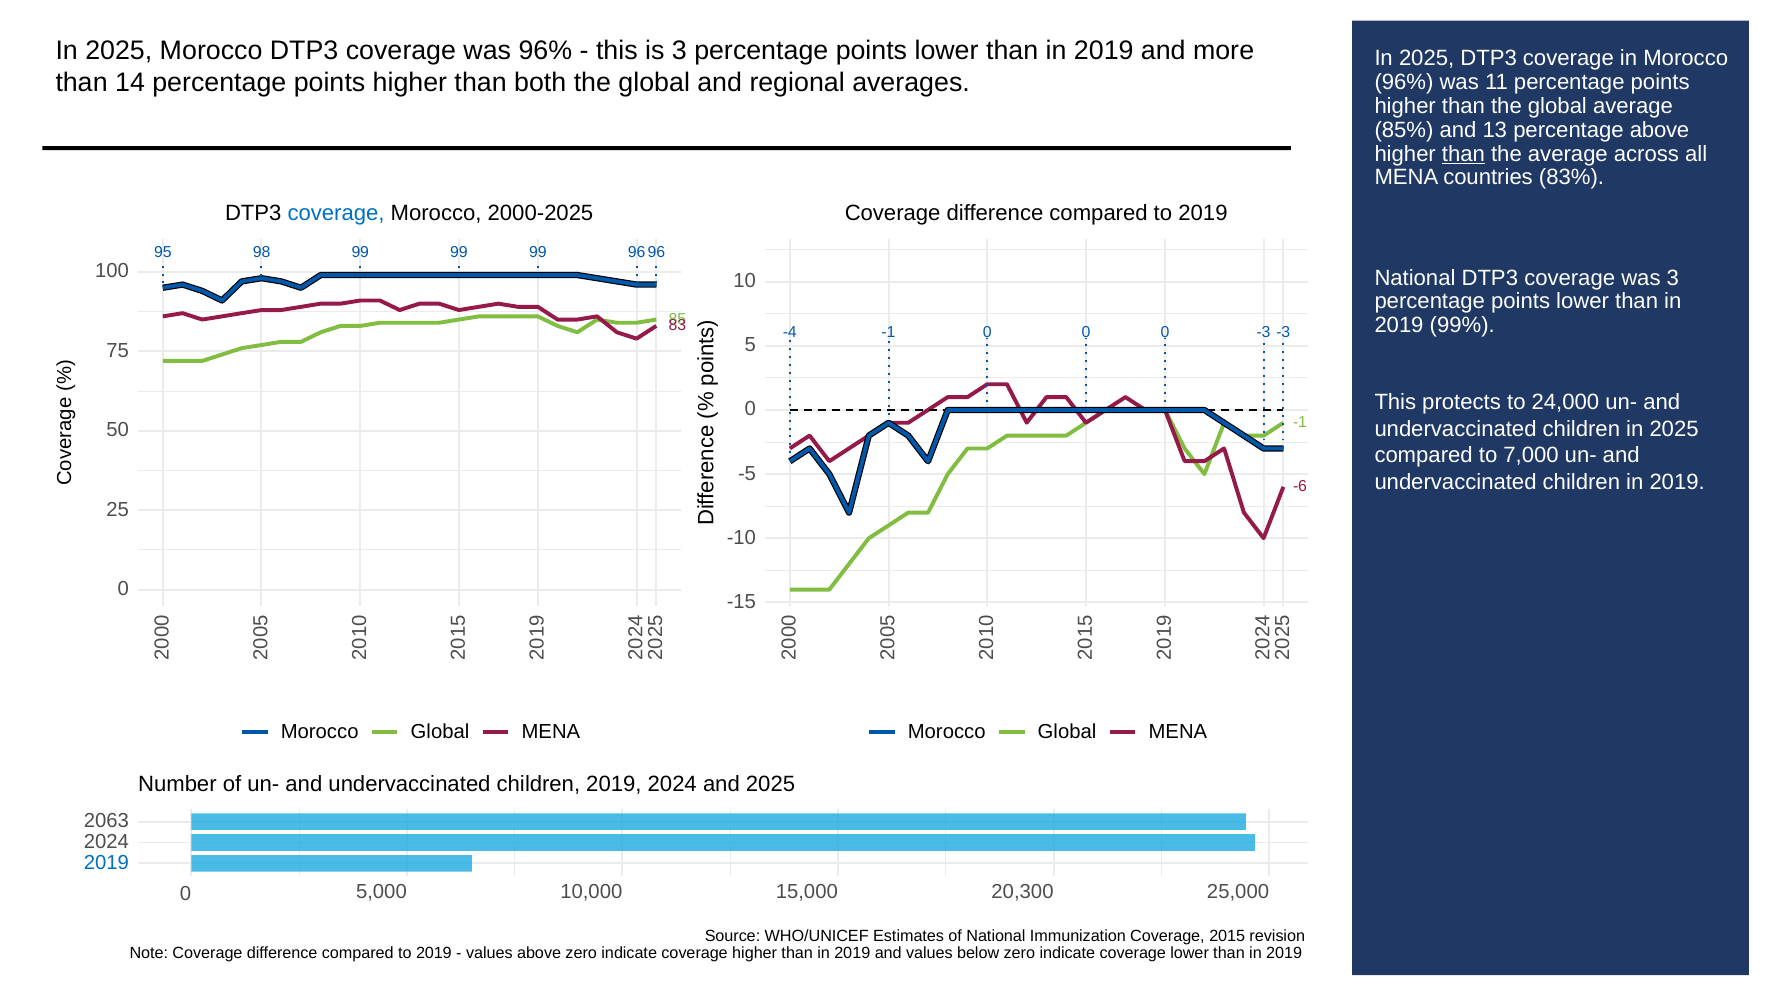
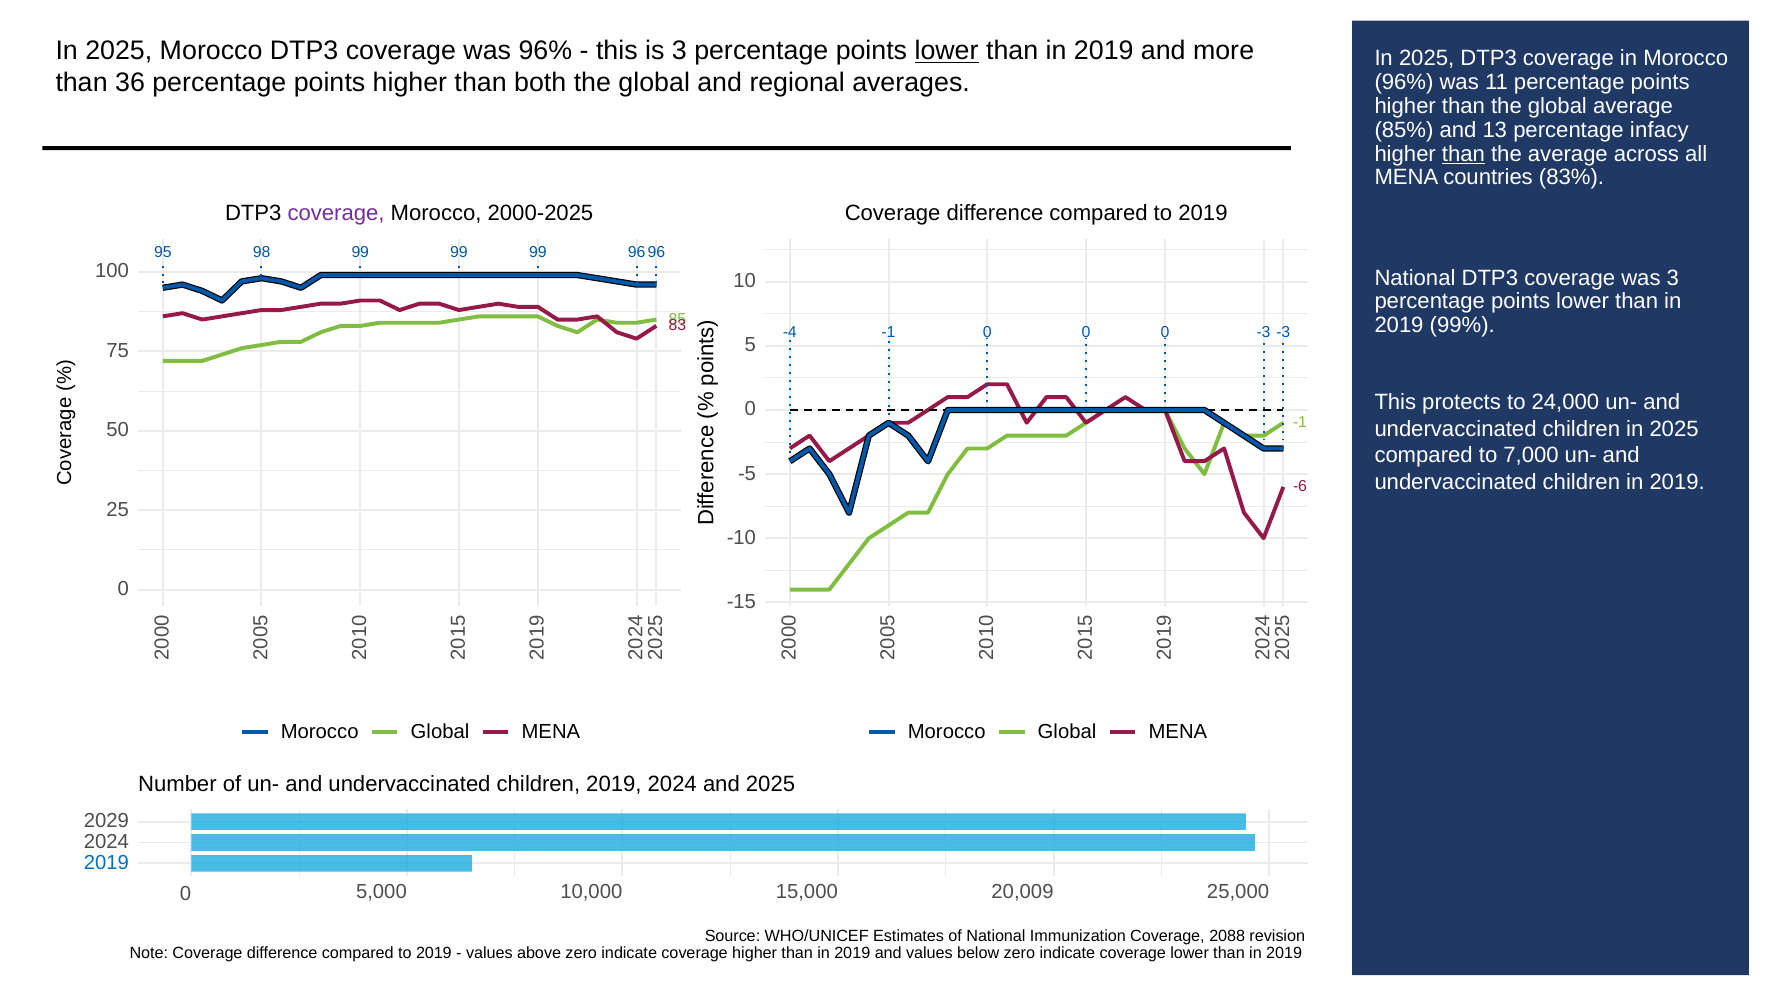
lower underline: none -> present (947, 51)
14: 14 -> 36 (130, 83)
percentage above: above -> infacy (1659, 130)
coverage colour: blue -> purple (336, 214)
2063: 2063 -> 2029 (106, 821)
20,300: 20,300 -> 20,009 (1022, 892)
2015: 2015 -> 2088 (1227, 936)
